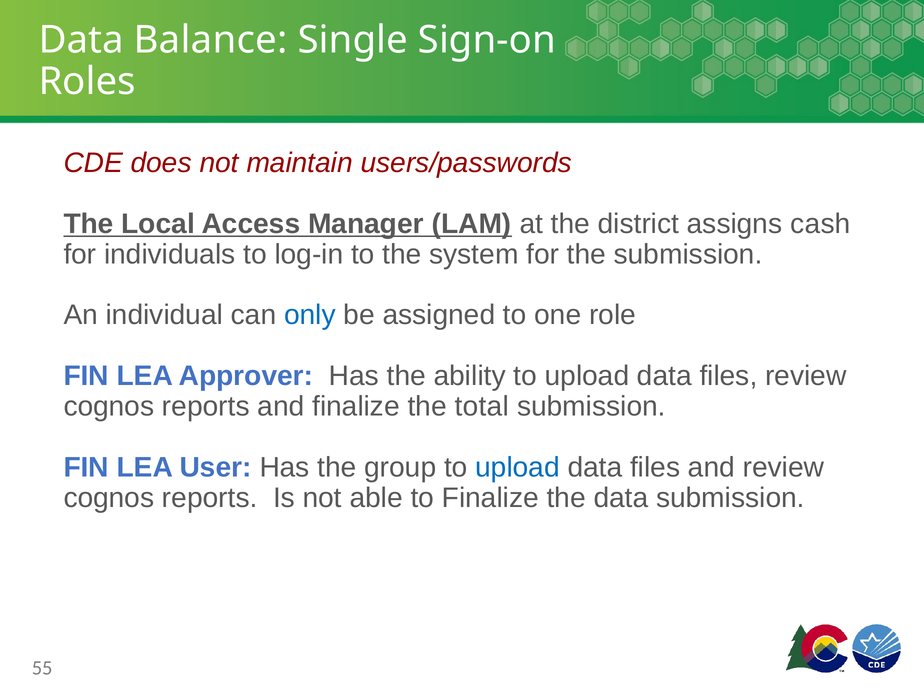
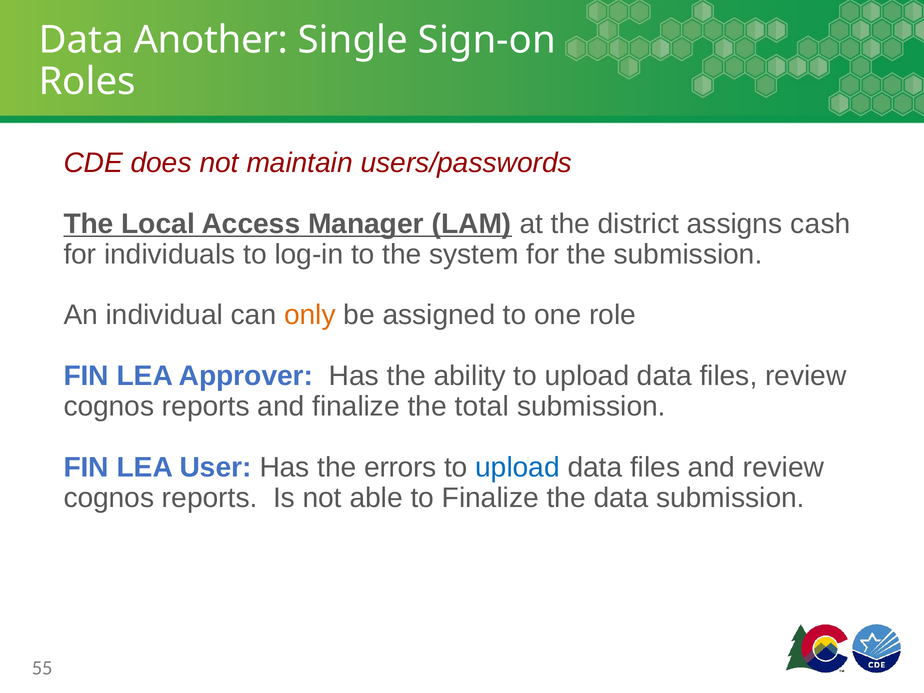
Balance: Balance -> Another (211, 40)
only colour: blue -> orange (310, 315)
group: group -> errors (400, 467)
